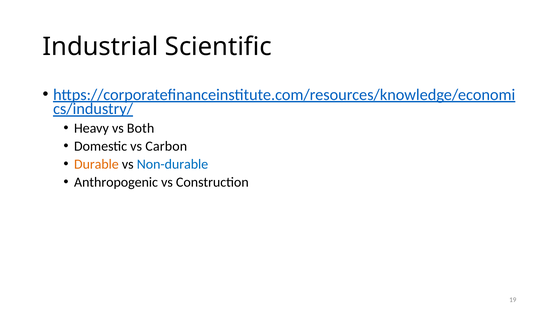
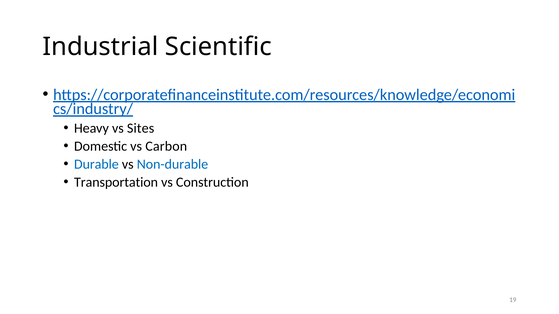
Both: Both -> Sites (141, 128)
Durable colour: orange -> blue (96, 164)
Anthropogenic: Anthropogenic -> Transportation (116, 182)
